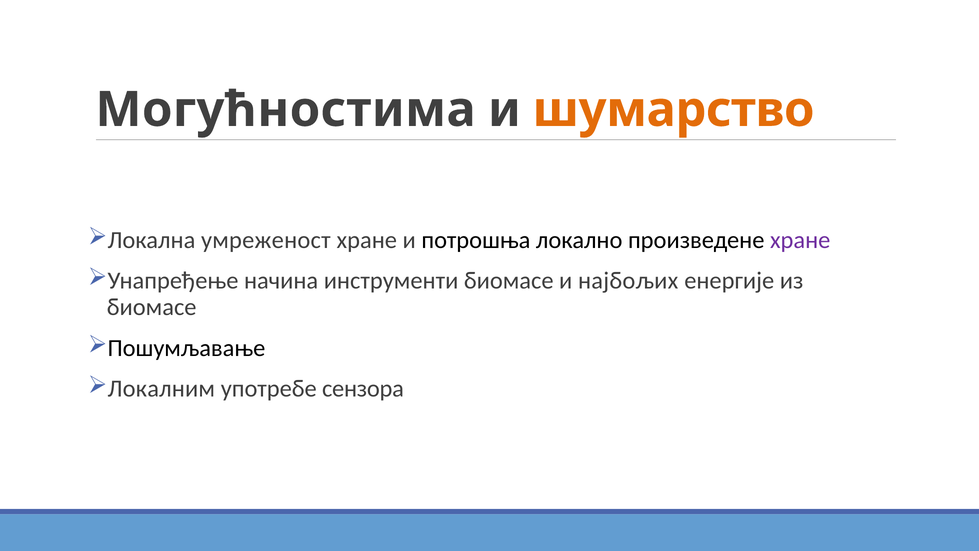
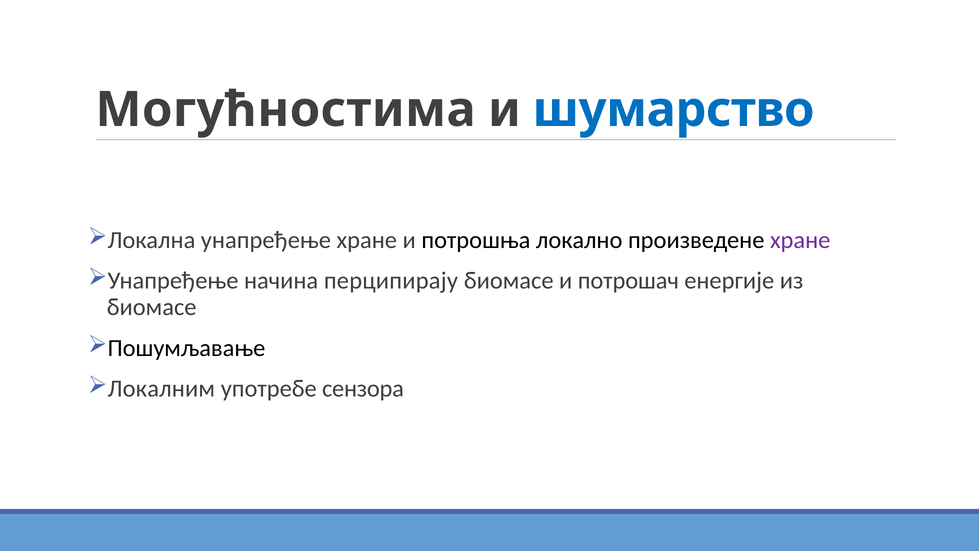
шумарство colour: orange -> blue (673, 110)
Локална умреженост: умреженост -> унапређење (266, 240)
инструменти: инструменти -> перципирају (391, 281)
најбољих: најбољих -> потрошач (628, 281)
